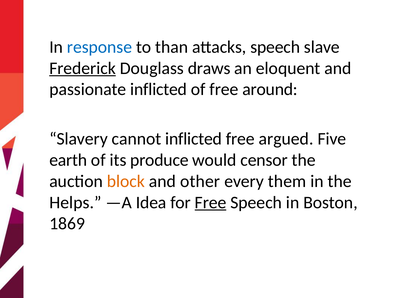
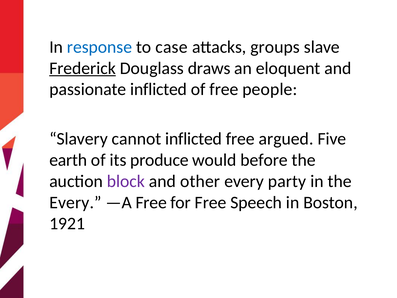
than: than -> case (172, 47)
attacks speech: speech -> groups (275, 47)
around: around -> people (270, 89)
censor: censor -> before (264, 160)
block colour: orange -> purple (126, 181)
them: them -> party (287, 181)
Helps: Helps -> Every (75, 202)
—A Idea: Idea -> Free (151, 202)
Free underline: present -> none (211, 202)
1869: 1869 -> 1921 (67, 223)
